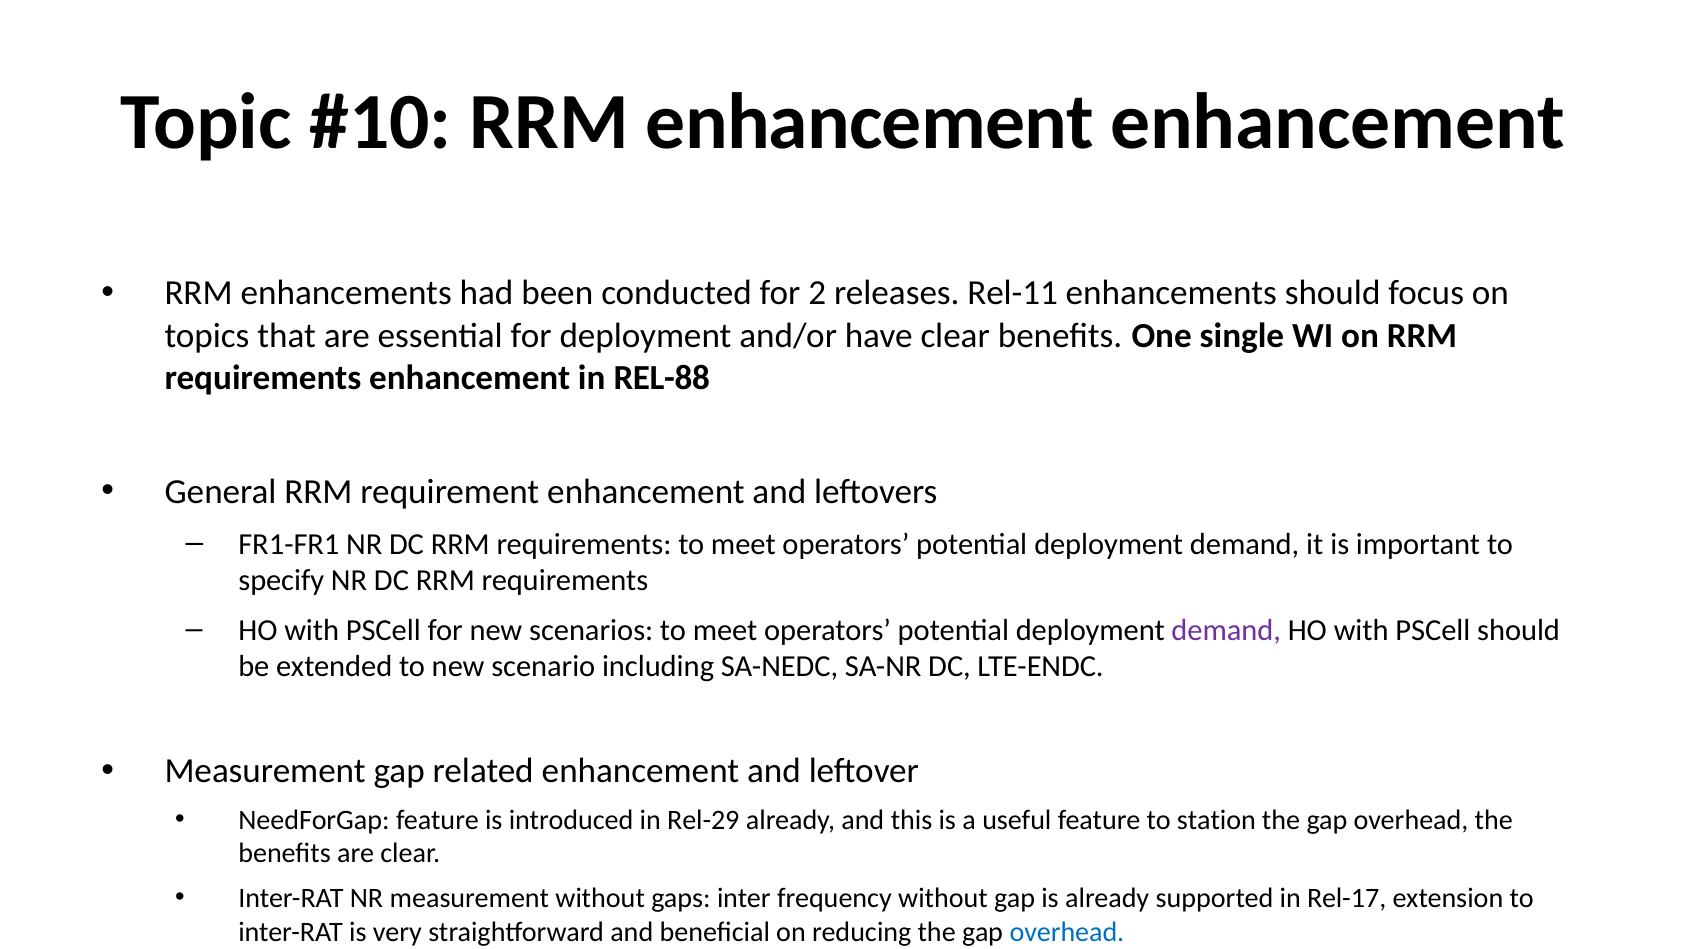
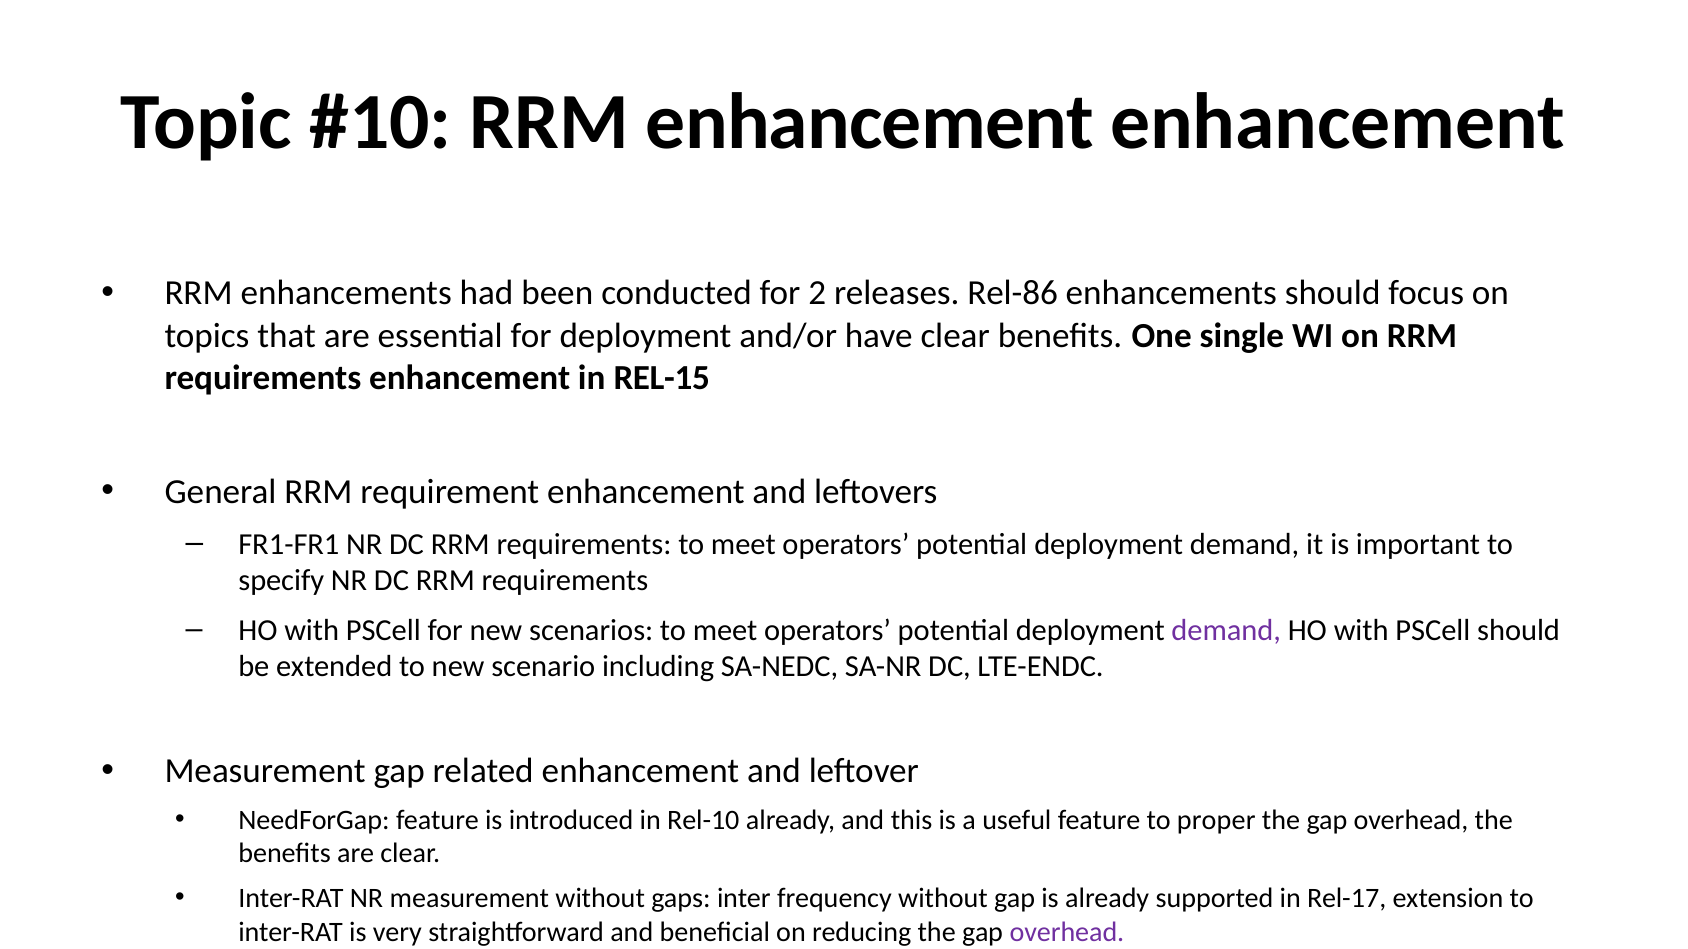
Rel-11: Rel-11 -> Rel-86 (1013, 293)
REL-88: REL-88 -> REL-15 (662, 378)
Rel-29: Rel-29 -> Rel-10 (703, 820)
station: station -> proper (1216, 820)
overhead colour: blue -> purple (1067, 933)
